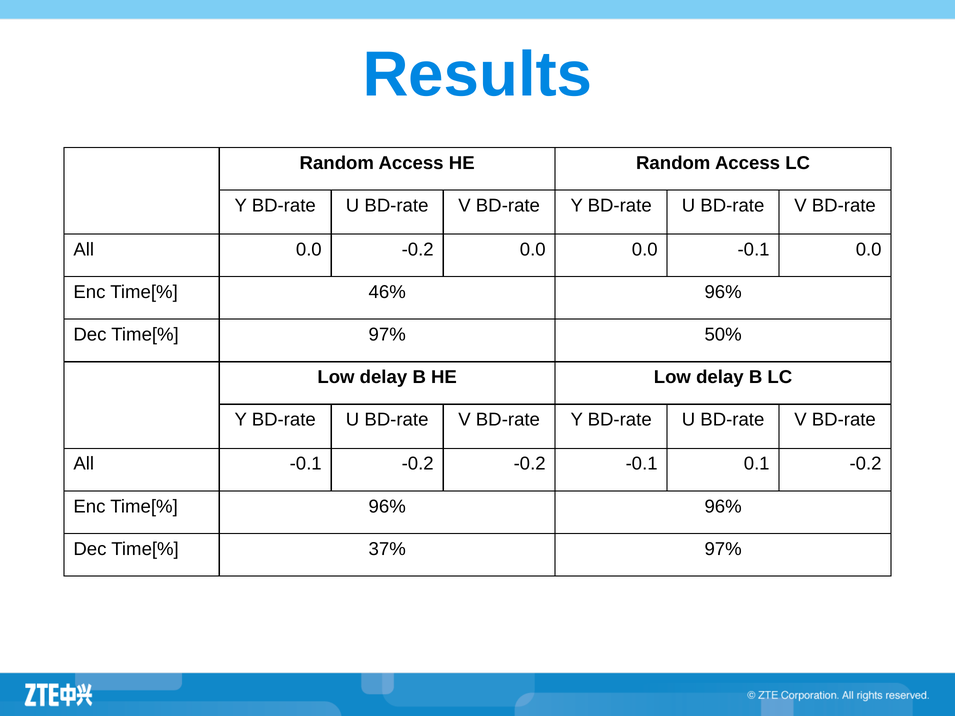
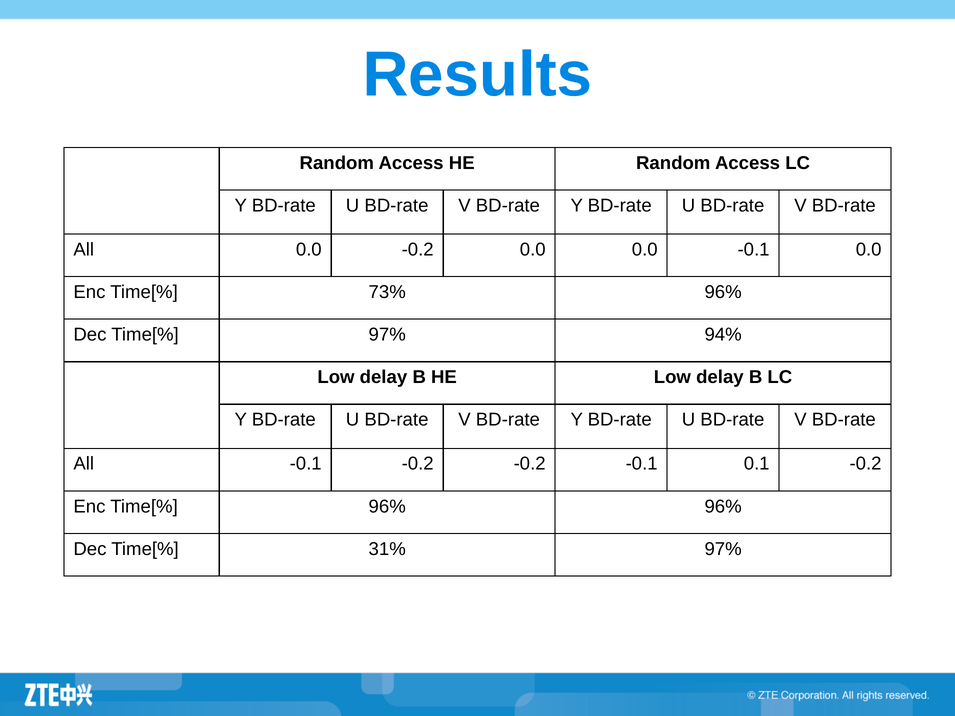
46%: 46% -> 73% (387, 292)
50%: 50% -> 94% (723, 335)
37%: 37% -> 31% (387, 549)
